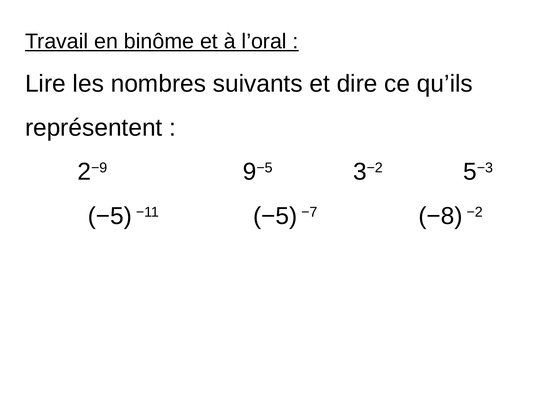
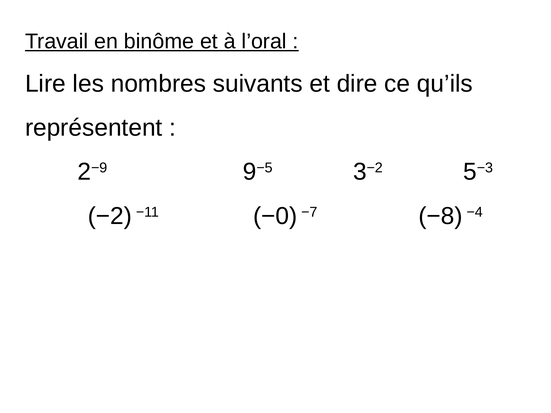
−5: −5 -> −2 (110, 216)
−11 −5: −5 -> −0 (275, 216)
−2: −2 -> −4 (475, 212)
